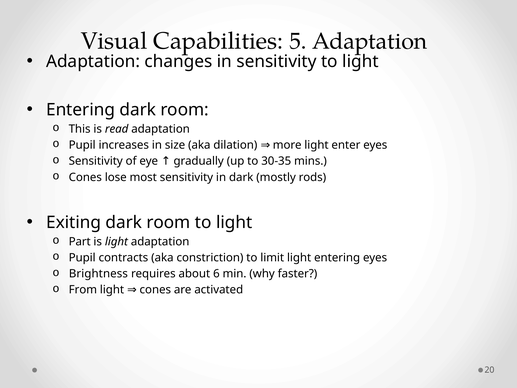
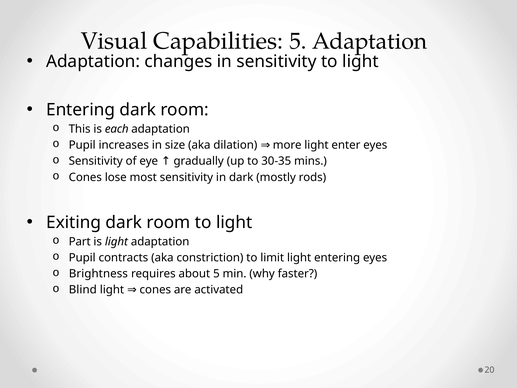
read: read -> each (117, 129)
about 6: 6 -> 5 (216, 274)
From: From -> Blind (83, 290)
